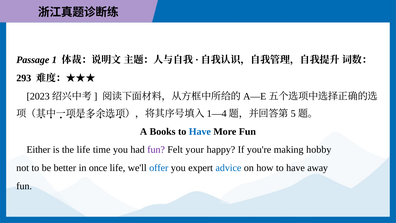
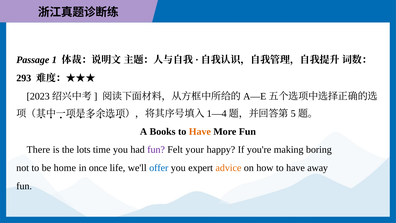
Have colour: blue -> orange (200, 131)
Either: Either -> There (38, 150)
the life: life -> lots (84, 150)
hobby: hobby -> boring (319, 150)
better: better -> home (65, 168)
advice colour: blue -> orange (228, 168)
